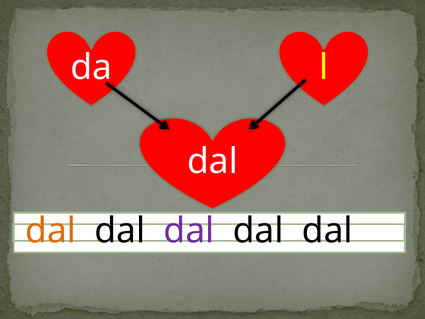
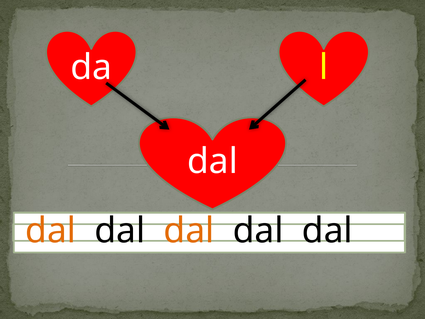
dal colour: purple -> orange (189, 231)
